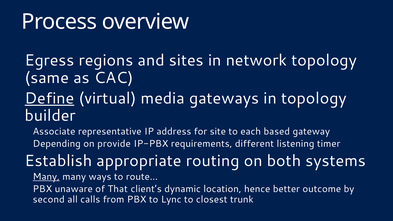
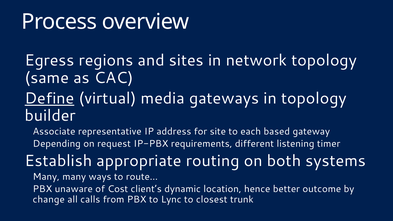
provide: provide -> request (114, 144)
Many underline: present -> none (46, 177)
That: That -> Cost (118, 189)
second: second -> change (49, 199)
